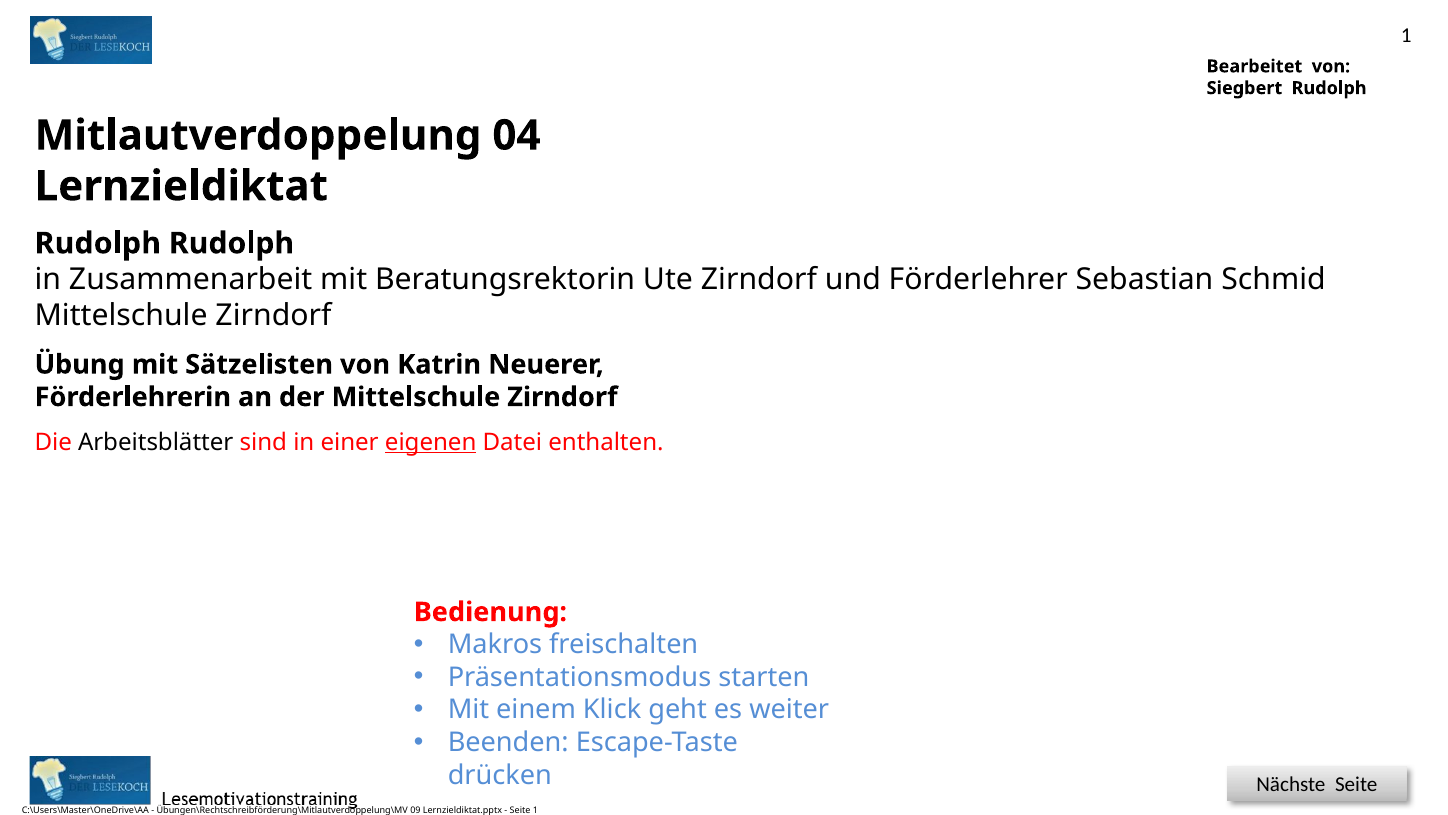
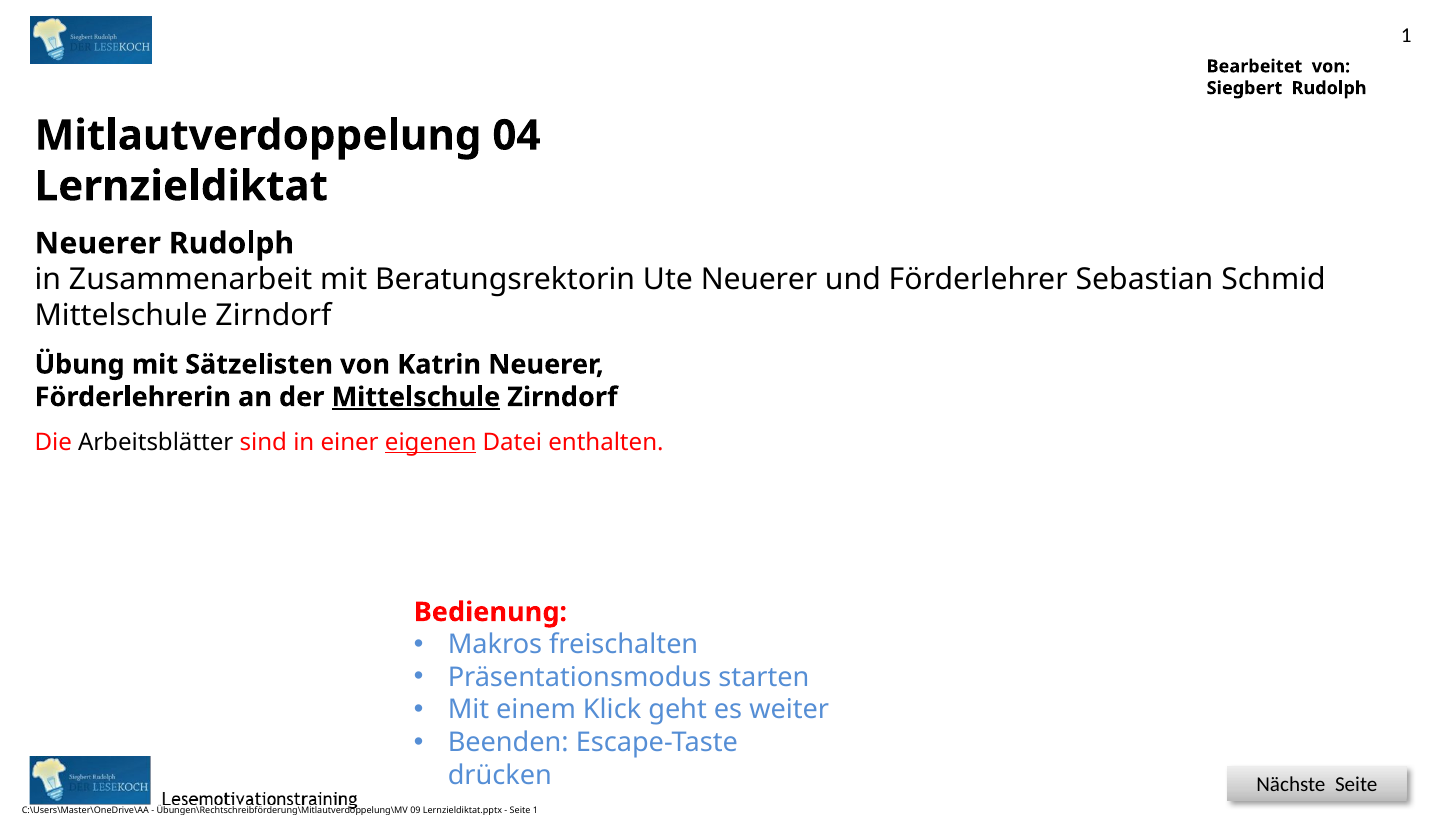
Rudolph: Rudolph -> Neuerer (98, 243)
Zirndorf: Zirndorf -> Neuerer (759, 279)
Mittelschule underline: none -> present (416, 397)
